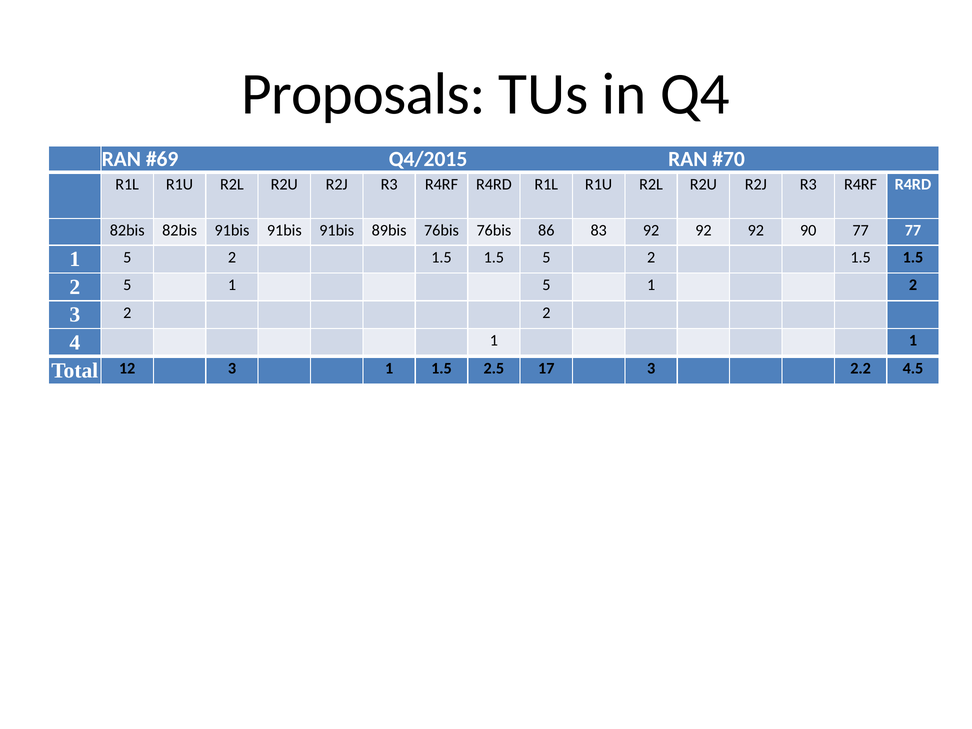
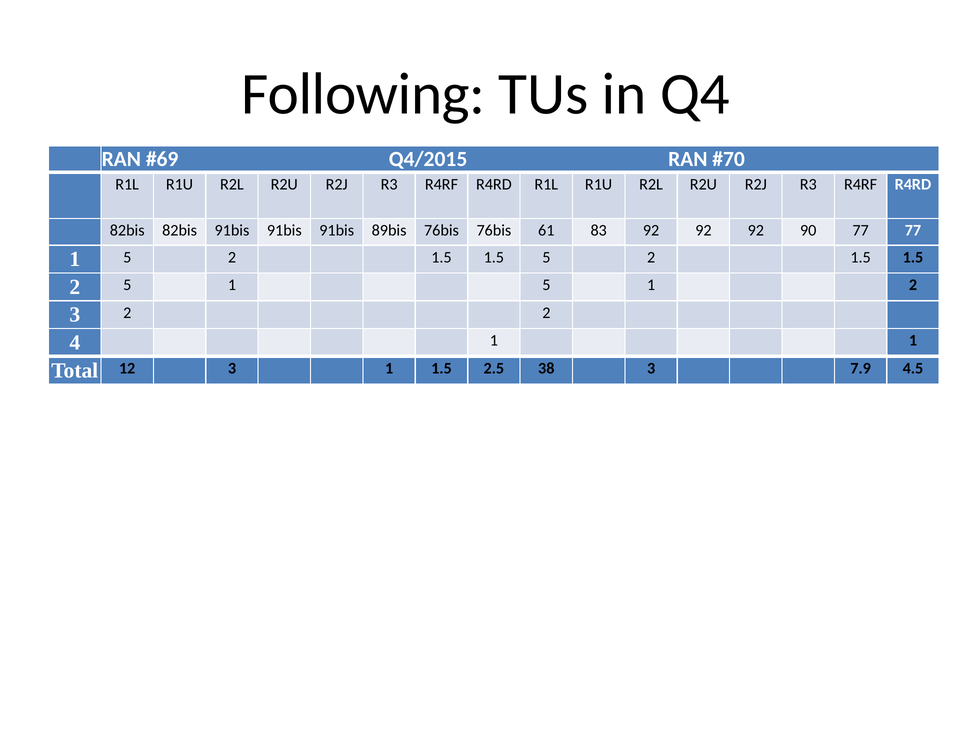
Proposals: Proposals -> Following (363, 94)
86: 86 -> 61 (546, 231)
17: 17 -> 38 (546, 368)
2.2: 2.2 -> 7.9 (861, 368)
